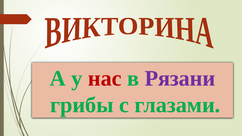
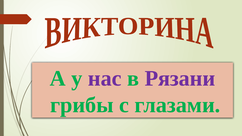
нас colour: red -> purple (105, 78)
